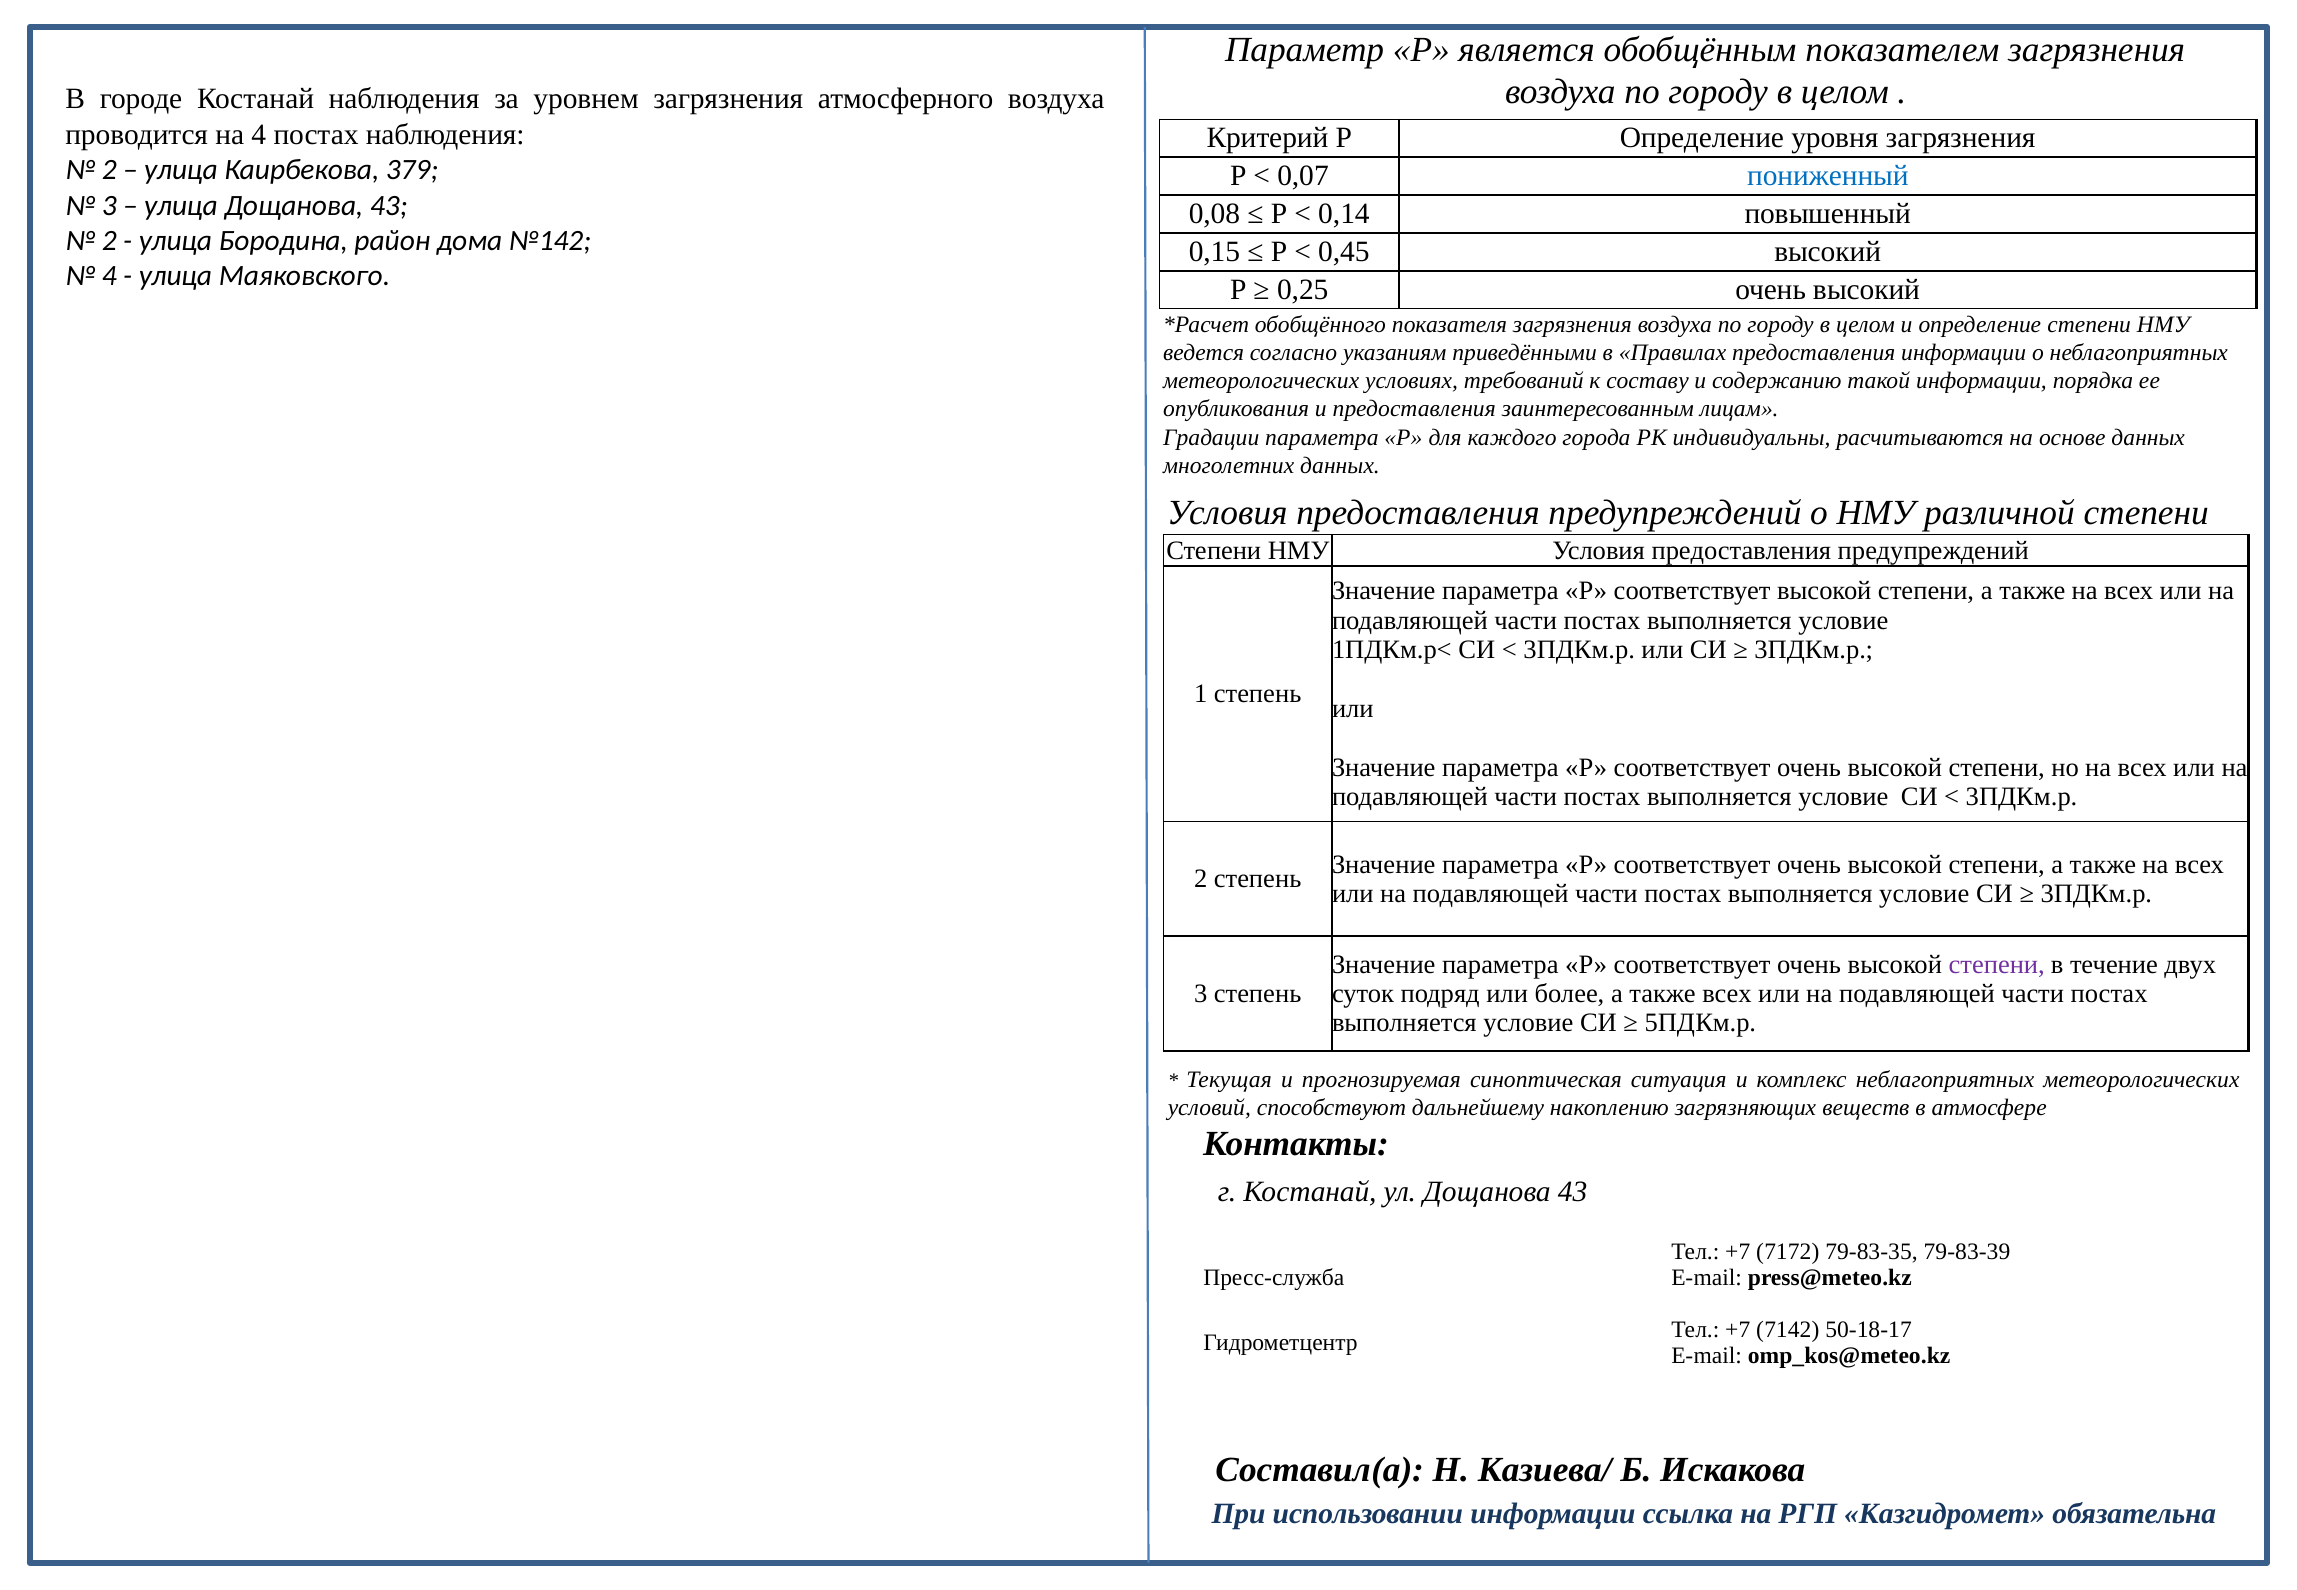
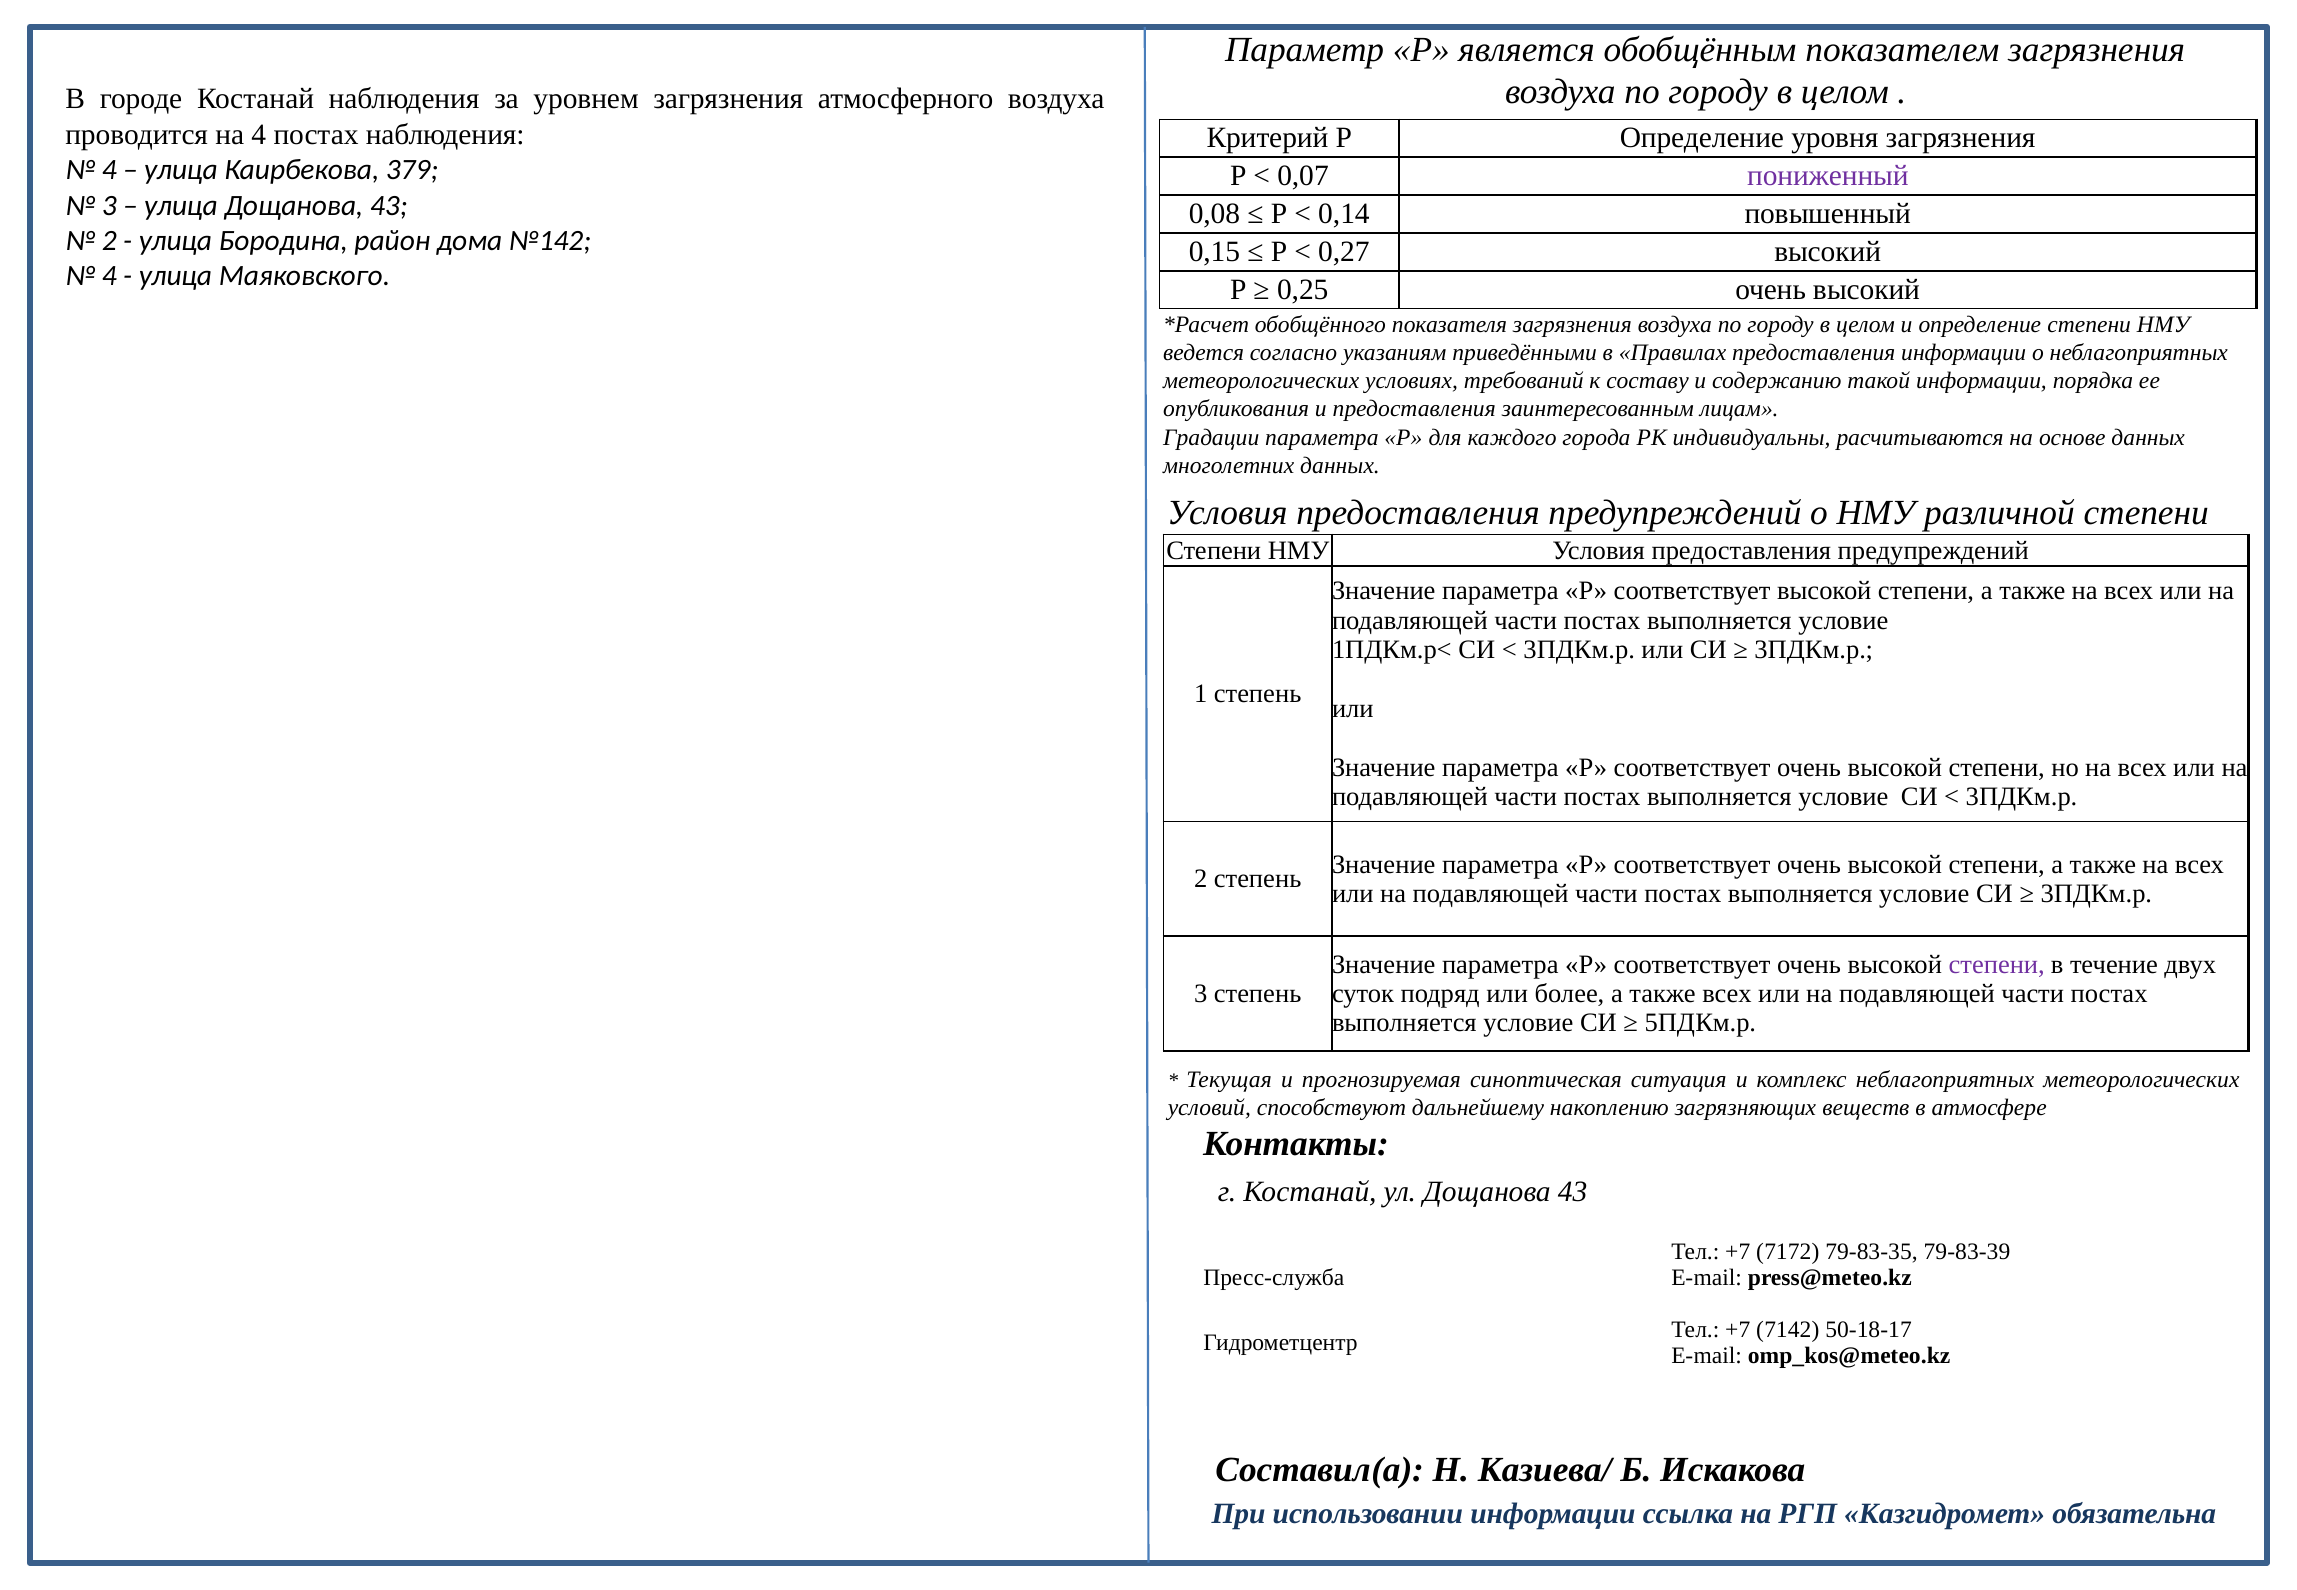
2: 2 -> 4 (109, 170)
пониженный colour: blue -> purple (1828, 176)
0,45: 0,45 -> 0,27 (1344, 252)
